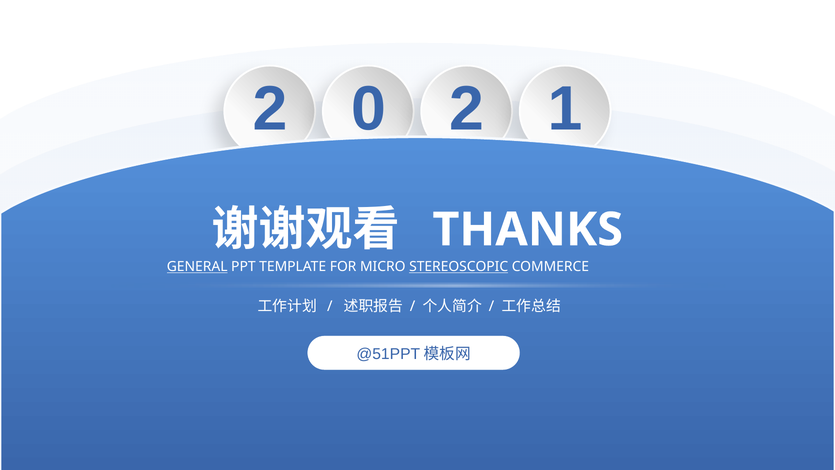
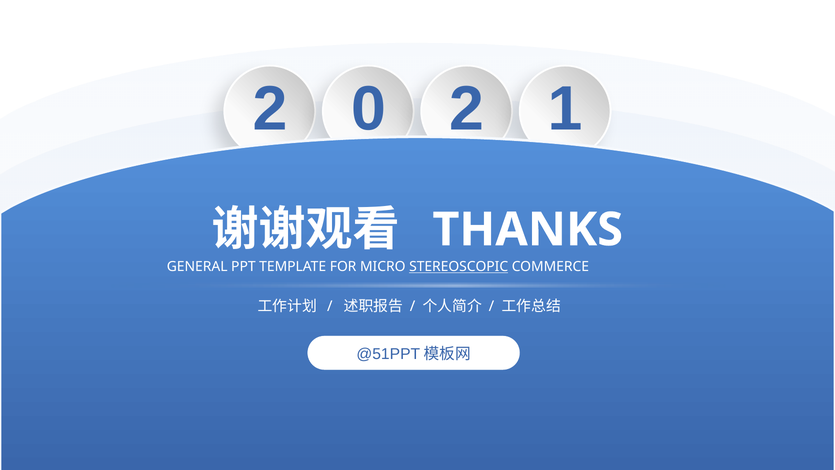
GENERAL underline: present -> none (197, 267)
